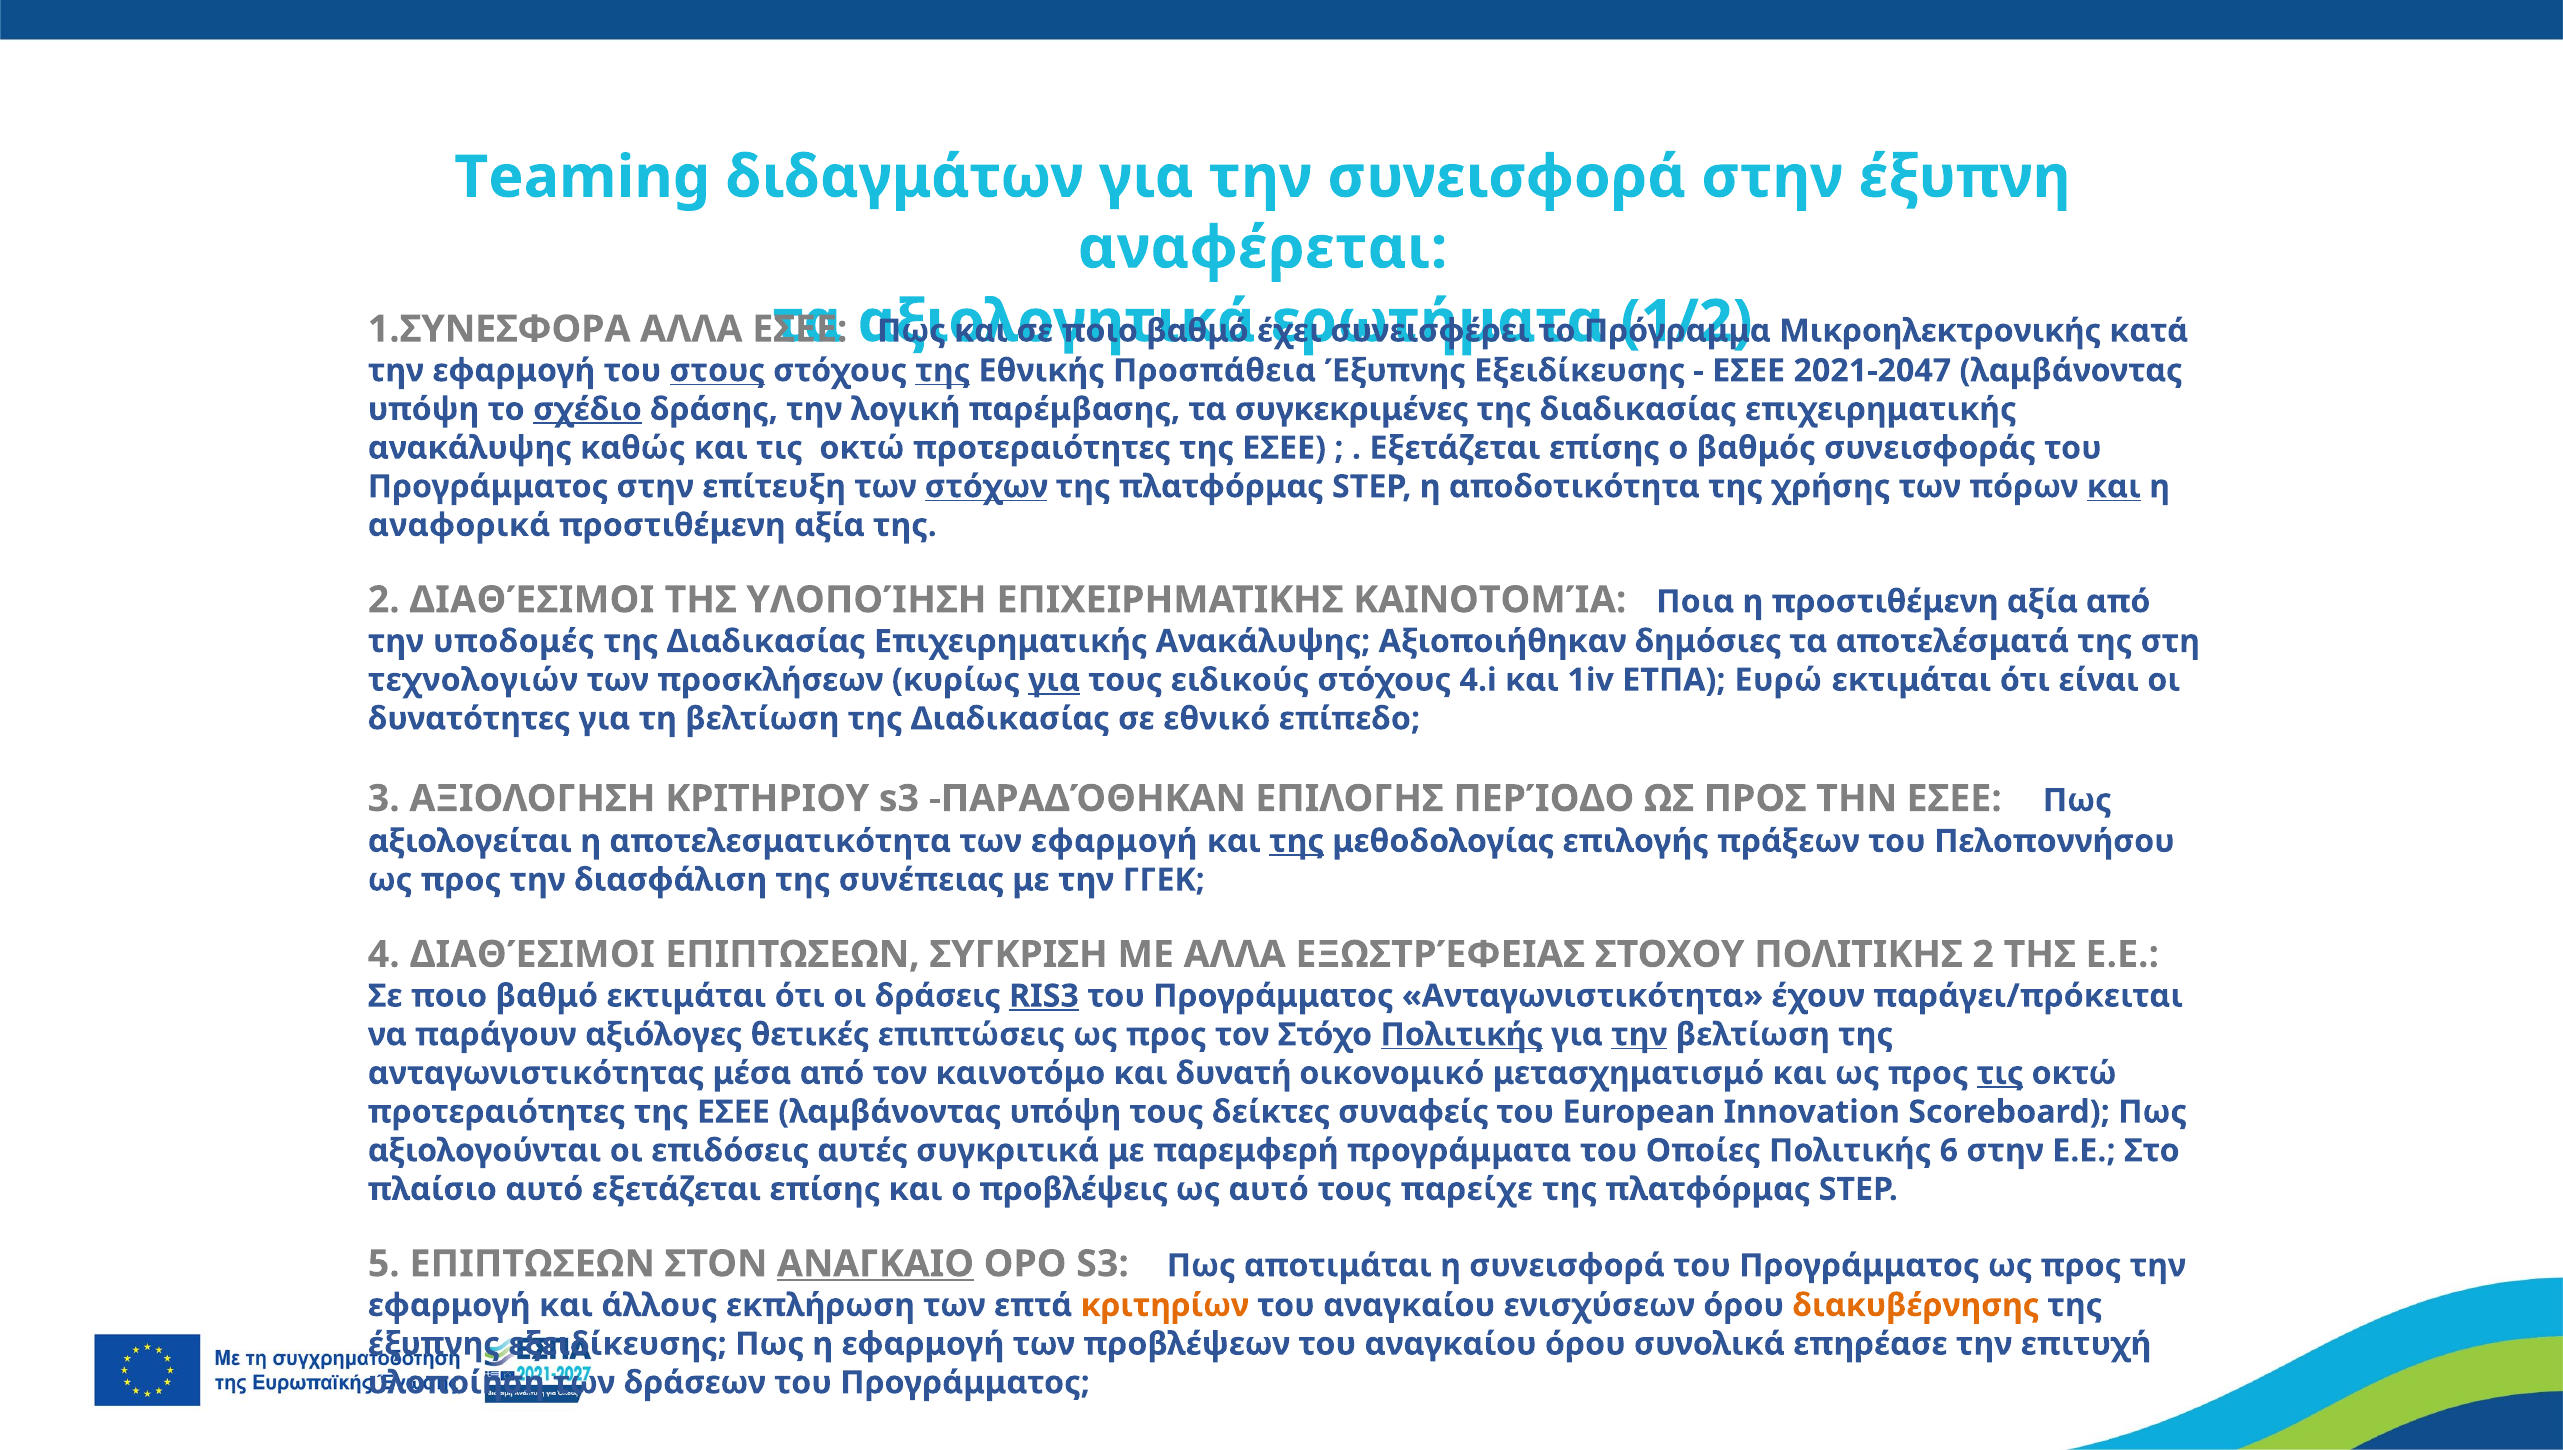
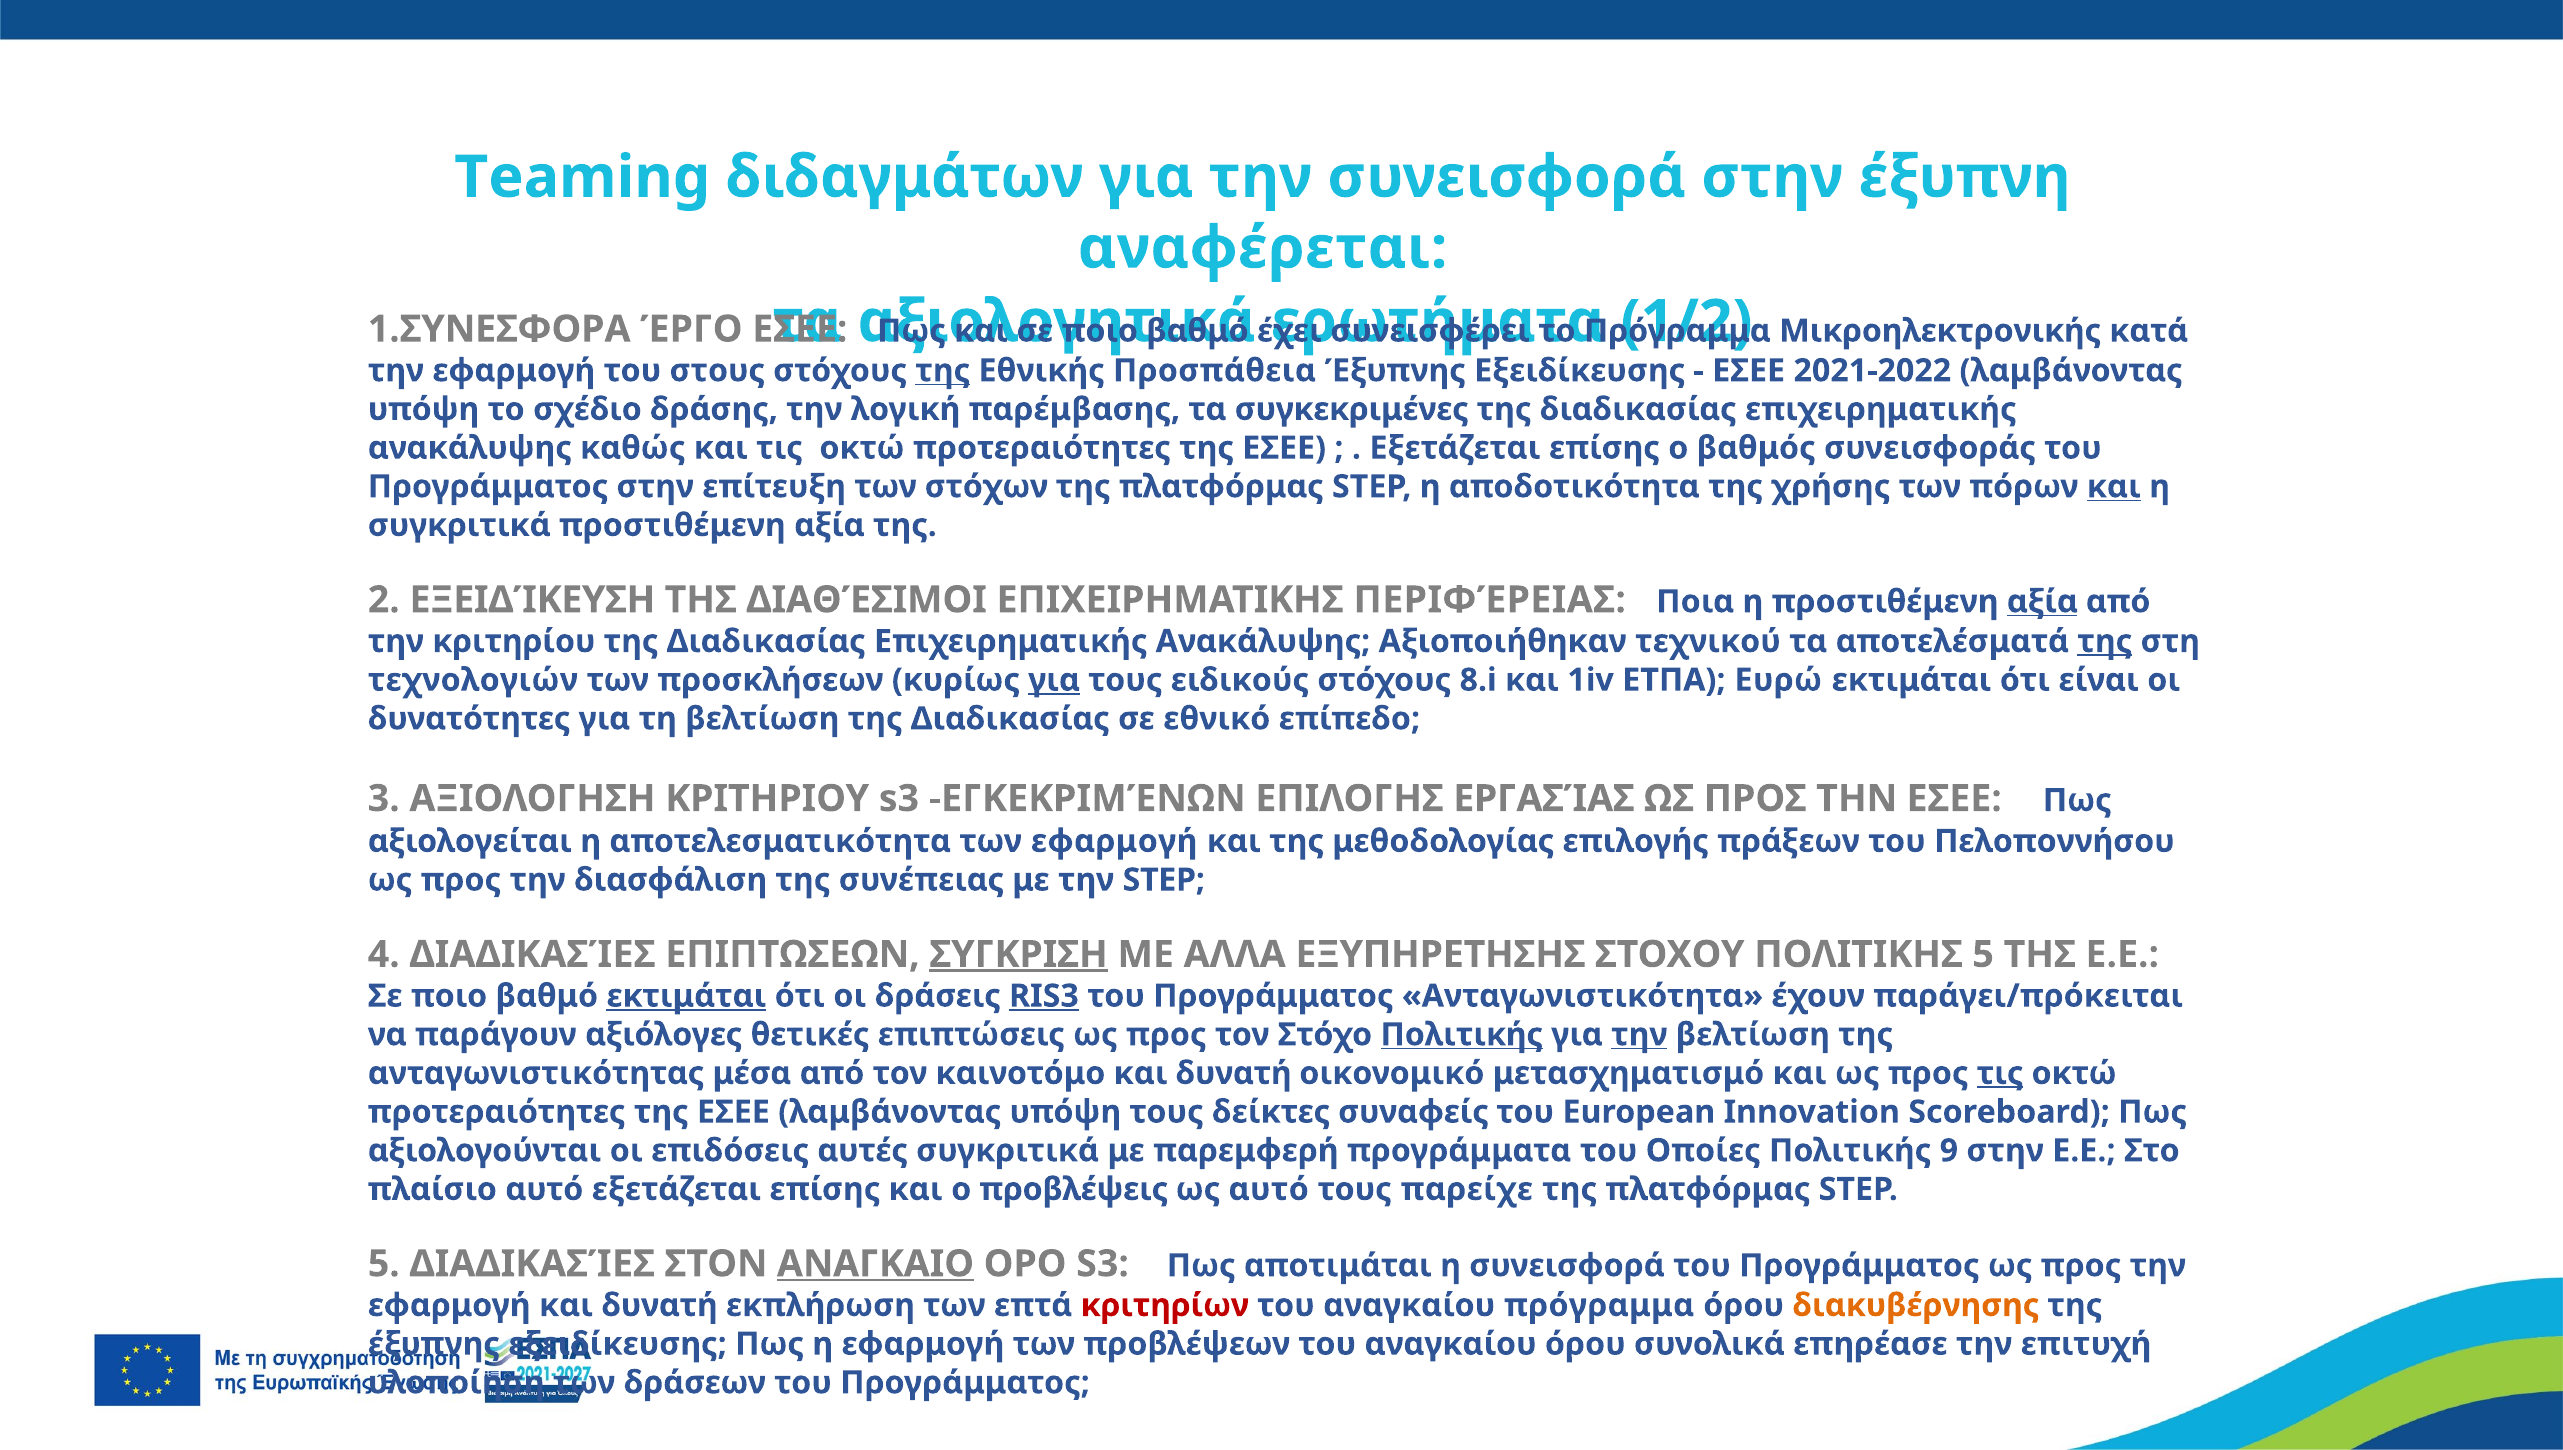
1.ΣΥΝΕΣΦΟΡΑ ΑΛΛΑ: ΑΛΛΑ -> ΈΡΓΟ (691, 329)
στους underline: present -> none (717, 371)
2021-2047: 2021-2047 -> 2021-2022 (1872, 371)
σχέδιο underline: present -> none (587, 409)
στόχων underline: present -> none (986, 487)
αναφορικά: αναφορικά -> συγκριτικά (459, 525)
2 ΔΙΑΘΈΣΙΜΟΙ: ΔΙΑΘΈΣΙΜΟΙ -> ΕΞΕΙΔΊΚΕΥΣΗ (532, 600)
ΤΗΣ ΥΛΟΠΟΊΗΣΗ: ΥΛΟΠΟΊΗΣΗ -> ΔΙΑΘΈΣΙΜΟΙ (867, 600)
ΚΑΙΝΟΤΟΜΊΑ: ΚΑΙΝΟΤΟΜΊΑ -> ΠΕΡΙΦΈΡΕΙΑΣ (1490, 600)
αξία underline: none -> present (2042, 602)
υποδομές: υποδομές -> κριτηρίου (514, 642)
δημόσιες: δημόσιες -> τεχνικού (1708, 642)
της underline: none -> present (2105, 642)
4.i: 4.i -> 8.i (1478, 680)
ΠΑΡΑΔΌΘΗΚΑΝ: ΠΑΡΑΔΌΘΗΚΑΝ -> ΕΓΚΕΚΡΙΜΈΝΩΝ (1087, 799)
ΠΕΡΊΟΔΟ: ΠΕΡΊΟΔΟ -> ΕΡΓΑΣΊΑΣ (1544, 799)
της underline: present -> none (1297, 841)
την ΓΓΕΚ: ΓΓΕΚ -> STEP (1164, 880)
4 ΔΙΑΘΈΣΙΜΟΙ: ΔΙΑΘΈΣΙΜΟΙ -> ΔΙΑΔΙΚΑΣΊΕΣ (532, 955)
ΣΥΓΚΡΙΣΗ underline: none -> present (1019, 955)
ΕΞΩΣΤΡΈΦΕΙΑΣ: ΕΞΩΣΤΡΈΦΕΙΑΣ -> EΞΥΠΗΡΕΤΗΣΗΣ (1440, 955)
ΠΟΛΙΤΙΚΗΣ 2: 2 -> 5 (1983, 955)
εκτιμάται underline: none -> present (686, 996)
6: 6 -> 9 (1949, 1151)
5 ΕΠΙΠΤΩΣΕΩΝ: ΕΠΙΠΤΩΣΕΩΝ -> ΔΙΑΔΙΚΑΣΊΕΣ (532, 1264)
εφαρμογή και άλλους: άλλους -> δυνατή (660, 1306)
κριτηρίων colour: orange -> red (1165, 1306)
αναγκαίου ενισχύσεων: ενισχύσεων -> πρόγραμμα (1599, 1306)
